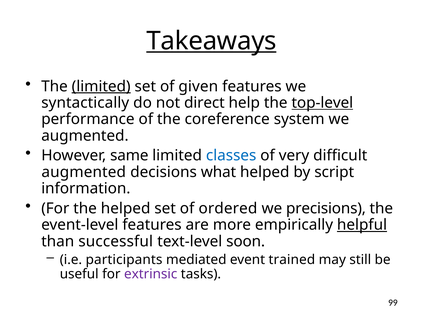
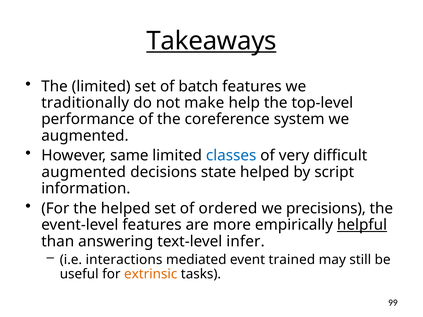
limited underline: present -> none (101, 86)
given: given -> batch (198, 86)
syntactically: syntactically -> traditionally (85, 103)
direct: direct -> make (204, 103)
top-level underline: present -> none (322, 103)
what: what -> state (218, 172)
successful: successful -> answering (116, 242)
soon: soon -> infer (246, 242)
participants: participants -> interactions (124, 260)
extrinsic colour: purple -> orange (151, 274)
